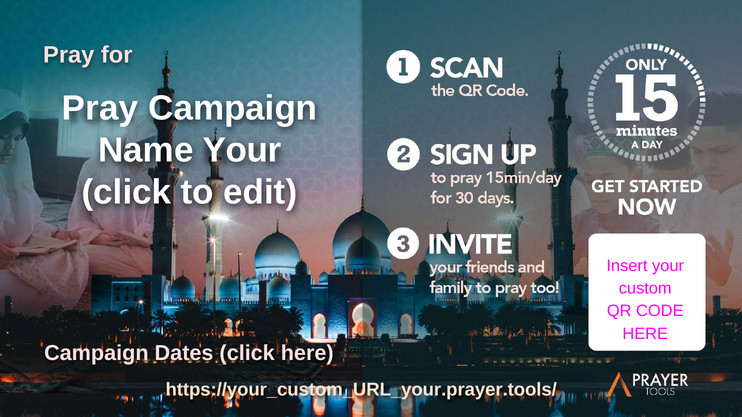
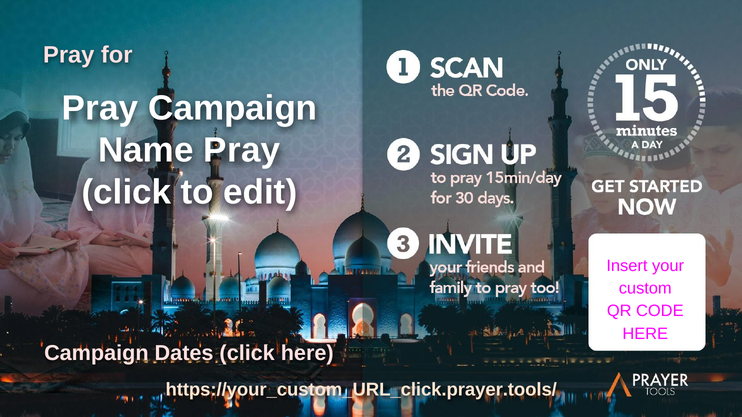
Name Your: Your -> Pray (242, 150)
https://your_custom_URL_your.prayer.tools/: https://your_custom_URL_your.prayer.tools/ -> https://your_custom_URL_click.prayer.tools/ (361, 390)
